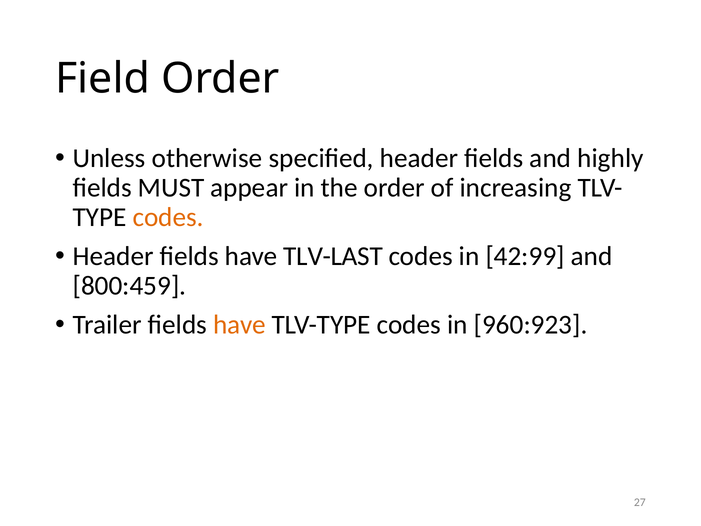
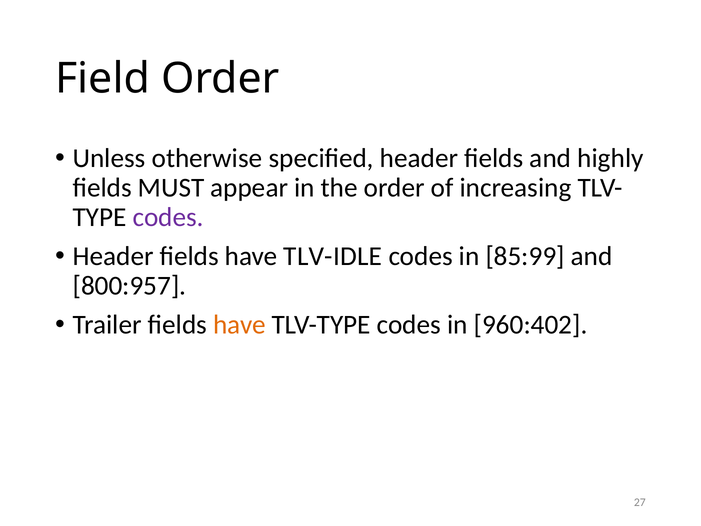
codes colour: orange -> purple (168, 217)
TLV-LAST: TLV-LAST -> TLV-IDLE (333, 256)
42:99: 42:99 -> 85:99 (525, 256)
800:459: 800:459 -> 800:957 (129, 286)
960:923: 960:923 -> 960:402 (531, 325)
